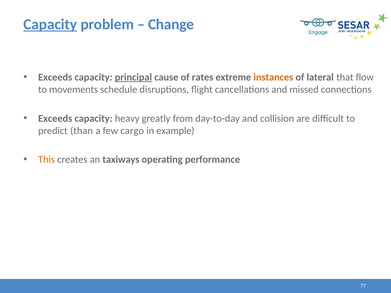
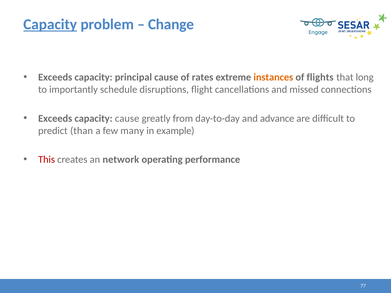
principal underline: present -> none (133, 77)
lateral: lateral -> flights (320, 77)
flow: flow -> long (365, 77)
movements: movements -> importantly (74, 90)
capacity heavy: heavy -> cause (127, 118)
collision: collision -> advance (277, 118)
cargo: cargo -> many (132, 131)
This colour: orange -> red (47, 160)
taxiways: taxiways -> network (121, 160)
